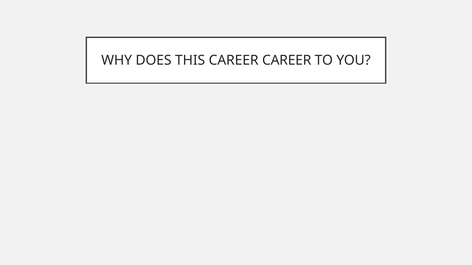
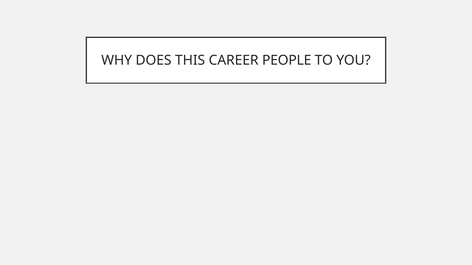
CAREER CAREER: CAREER -> PEOPLE (287, 60)
